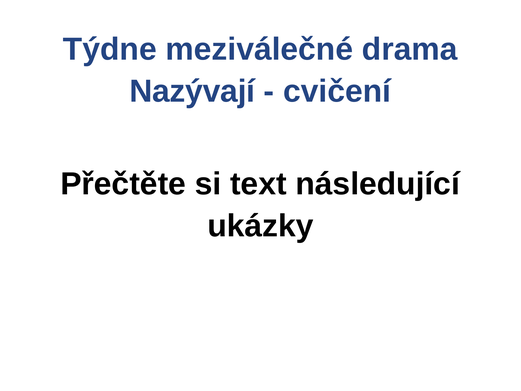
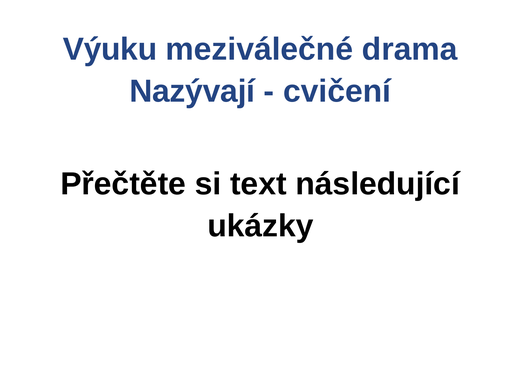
Týdne: Týdne -> Výuku (110, 49)
